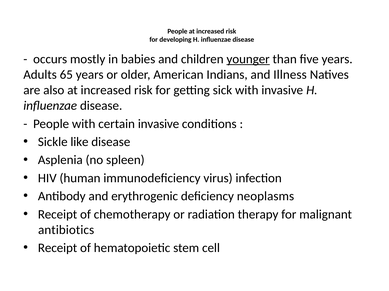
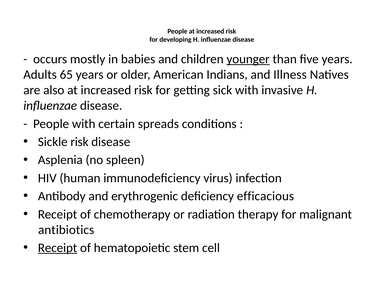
certain invasive: invasive -> spreads (158, 124)
Sickle like: like -> risk (79, 142)
neoplasms: neoplasms -> efficacious (265, 197)
Receipt underline: none -> present (58, 249)
